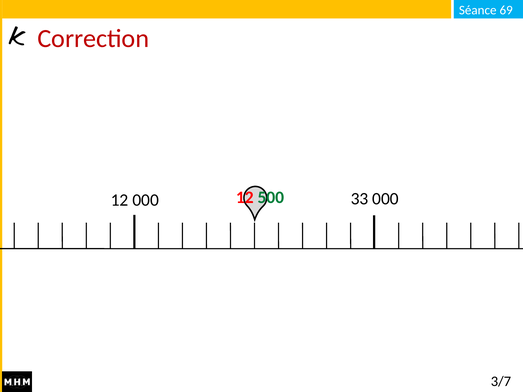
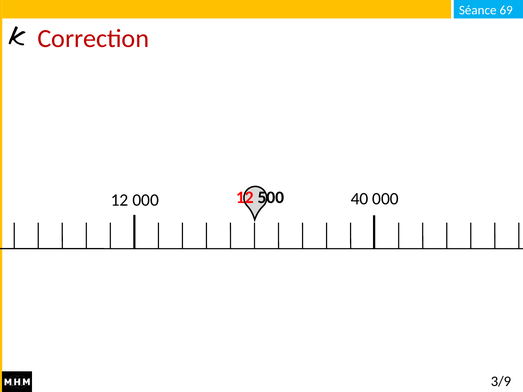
500 colour: green -> black (271, 198)
33: 33 -> 40 (360, 199)
3/7: 3/7 -> 3/9 (501, 382)
